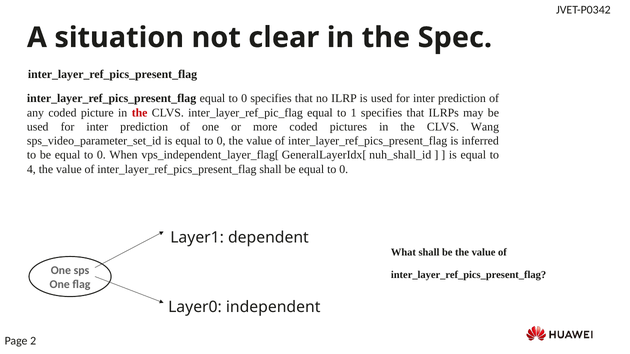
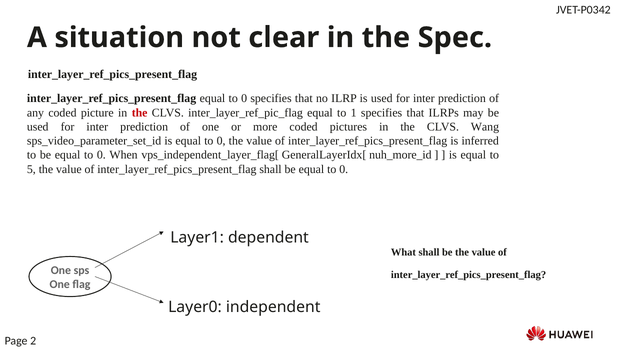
nuh_shall_id: nuh_shall_id -> nuh_more_id (400, 155)
4: 4 -> 5 (31, 169)
